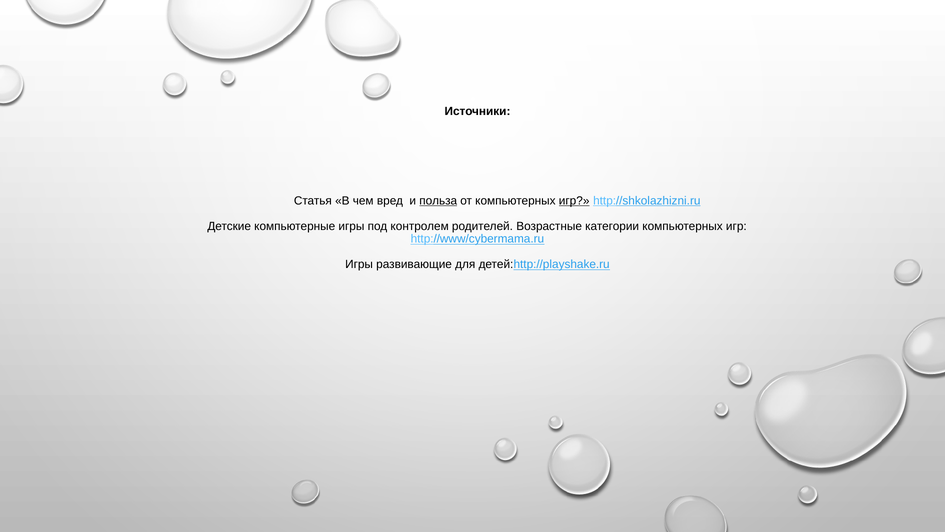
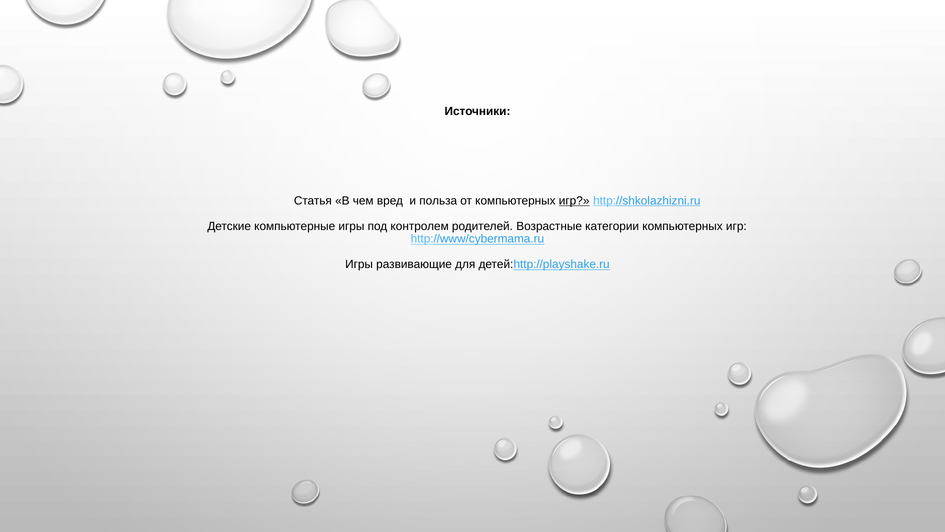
польза underline: present -> none (438, 201)
